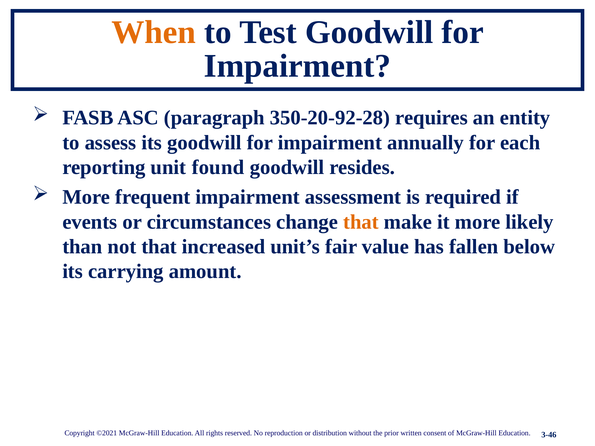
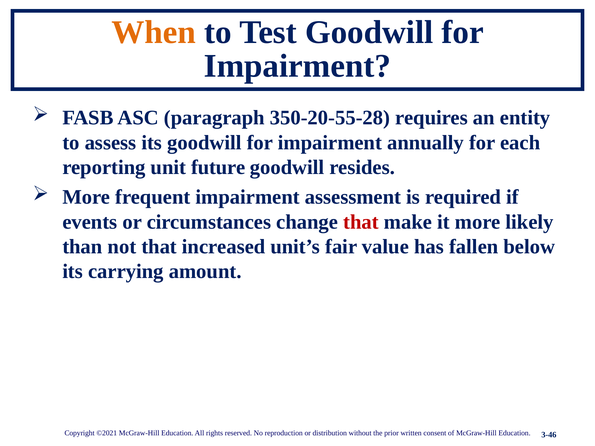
350-20-92-28: 350-20-92-28 -> 350-20-55-28 (330, 118)
found: found -> future (218, 167)
that colour: orange -> red (361, 222)
